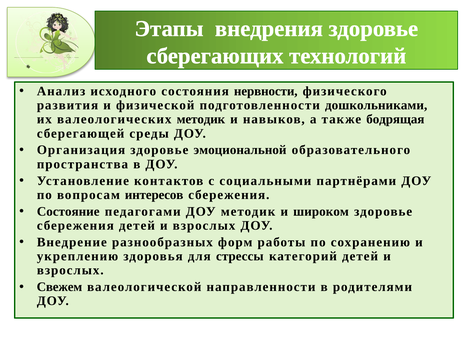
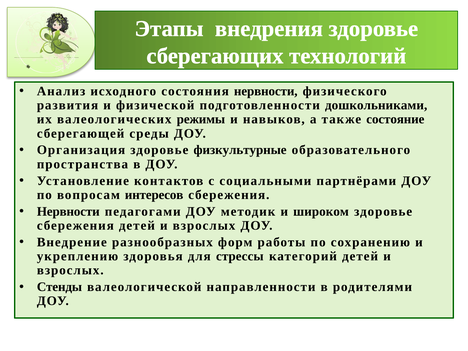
валеологических методик: методик -> режимы (201, 119)
бодрящая: бодрящая -> состояние (395, 119)
эмоциональной: эмоциональной -> физкультурные (240, 150)
Состояние: Состояние -> Нервности (68, 211)
Свежем: Свежем -> Стенды (59, 287)
